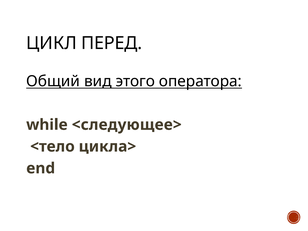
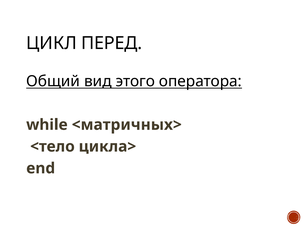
<следующее>: <следующее> -> <матричных> (127, 125)
